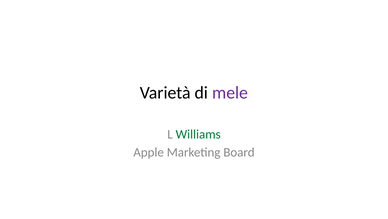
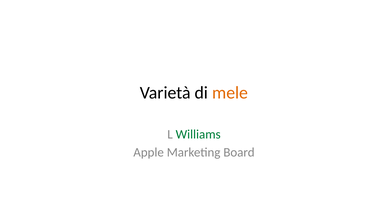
mele colour: purple -> orange (230, 92)
